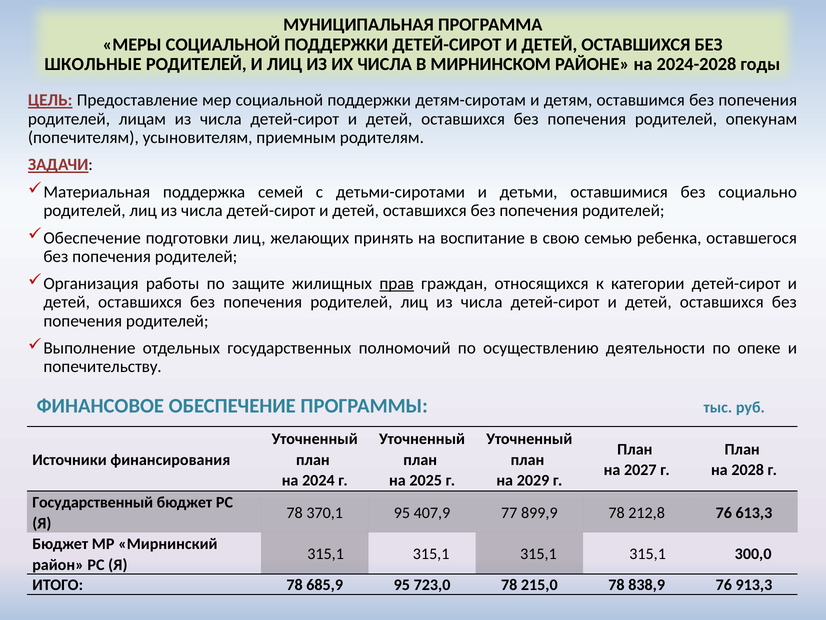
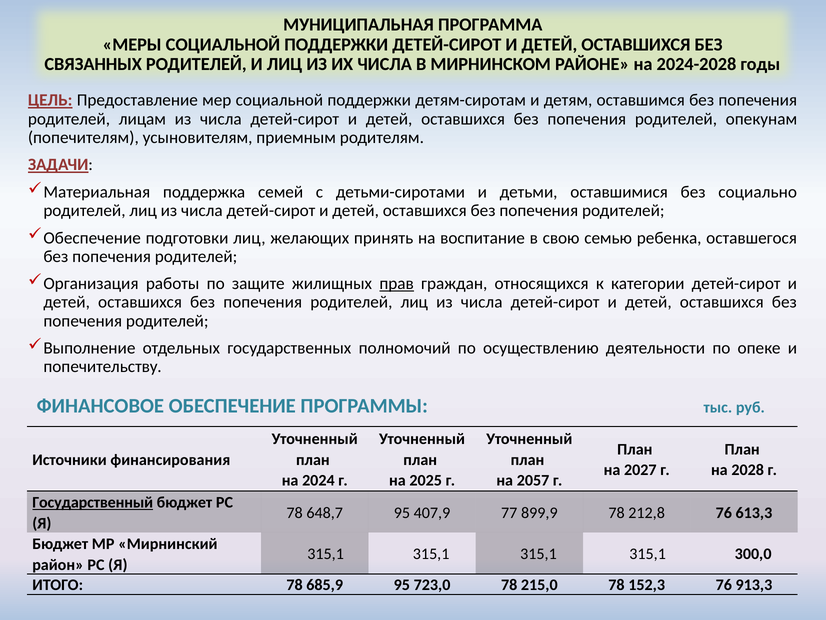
ШКОЛЬНЫЕ: ШКОЛЬНЫЕ -> СВЯЗАННЫХ (93, 64)
2029: 2029 -> 2057 (533, 480)
Государственный underline: none -> present (93, 502)
370,1: 370,1 -> 648,7 (325, 512)
838,9: 838,9 -> 152,3 (647, 585)
